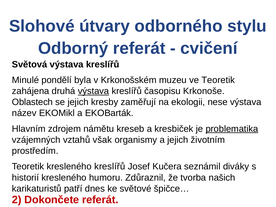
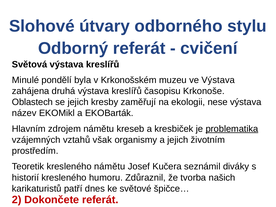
ve Teoretik: Teoretik -> Výstava (218, 80)
výstava underline: present -> none (93, 91)
kresleného kreslířů: kreslířů -> námětu (110, 167)
